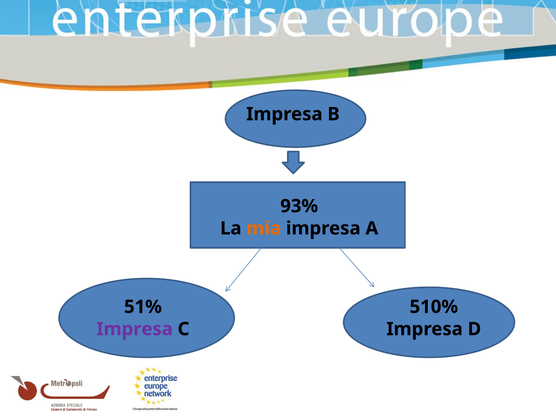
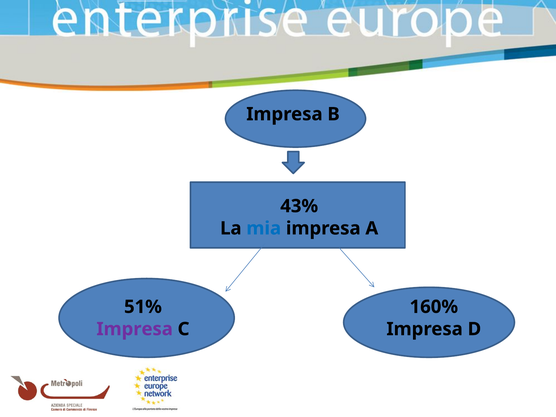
93%: 93% -> 43% (299, 206)
mia colour: orange -> blue (264, 228)
510%: 510% -> 160% (434, 307)
